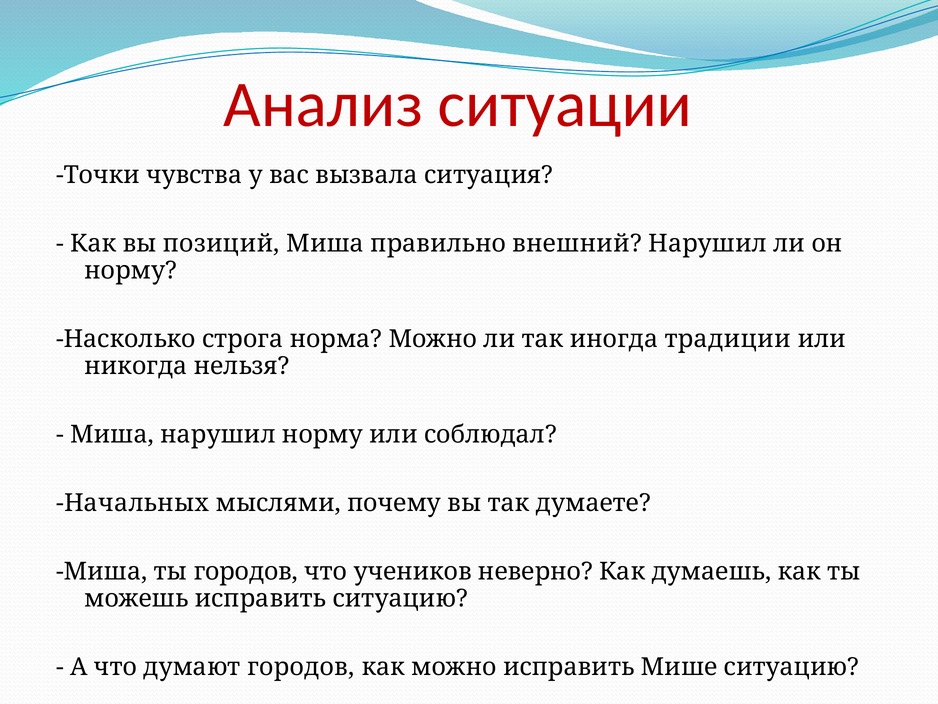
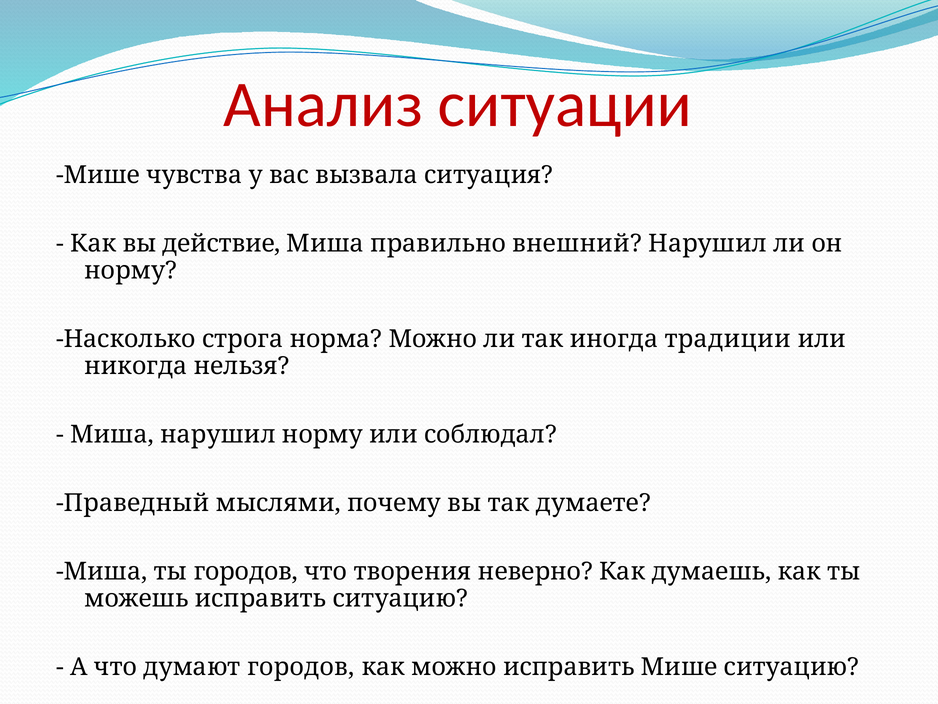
Точки: Точки -> Мише (98, 175)
позиций: позиций -> действие (222, 244)
Начальных: Начальных -> Праведный (133, 503)
учеников: учеников -> творения (413, 571)
